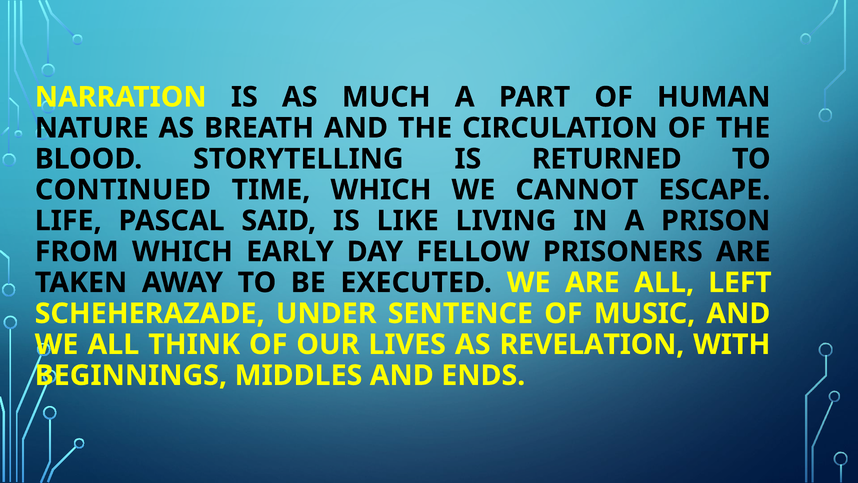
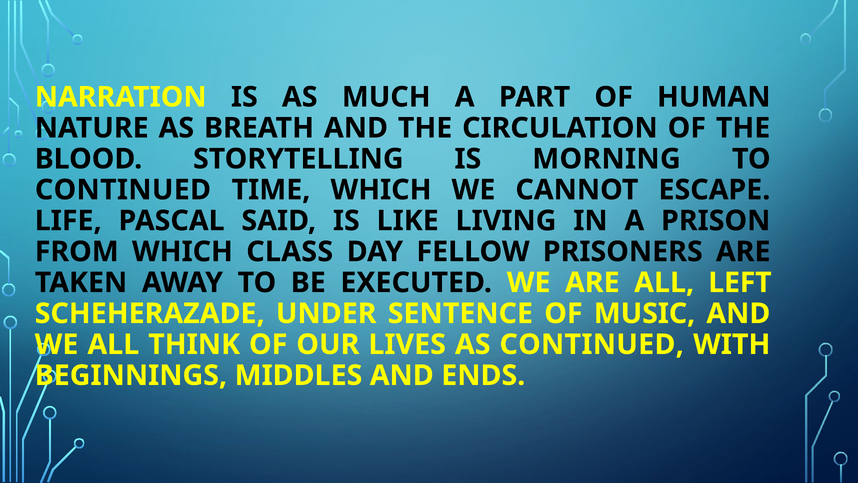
RETURNED: RETURNED -> MORNING (606, 159)
EARLY: EARLY -> CLASS (290, 252)
AS REVELATION: REVELATION -> CONTINUED (592, 344)
